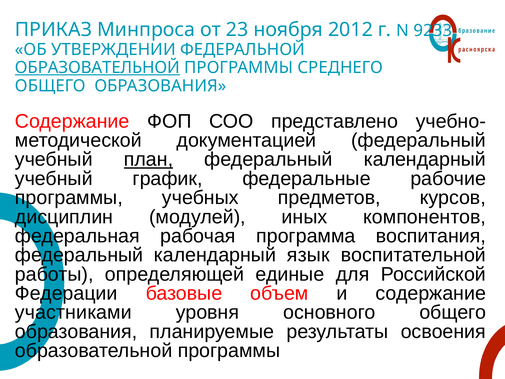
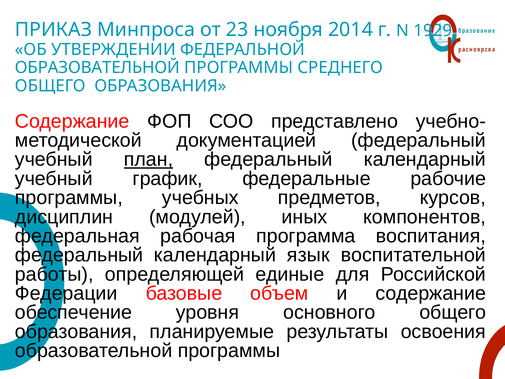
2012: 2012 -> 2014 (350, 30)
9233: 9233 -> 1929 (433, 31)
ОБРАЗОВАТЕЛЬНОЙ underline: present -> none (97, 68)
участниками: участниками -> обеспечение (73, 312)
